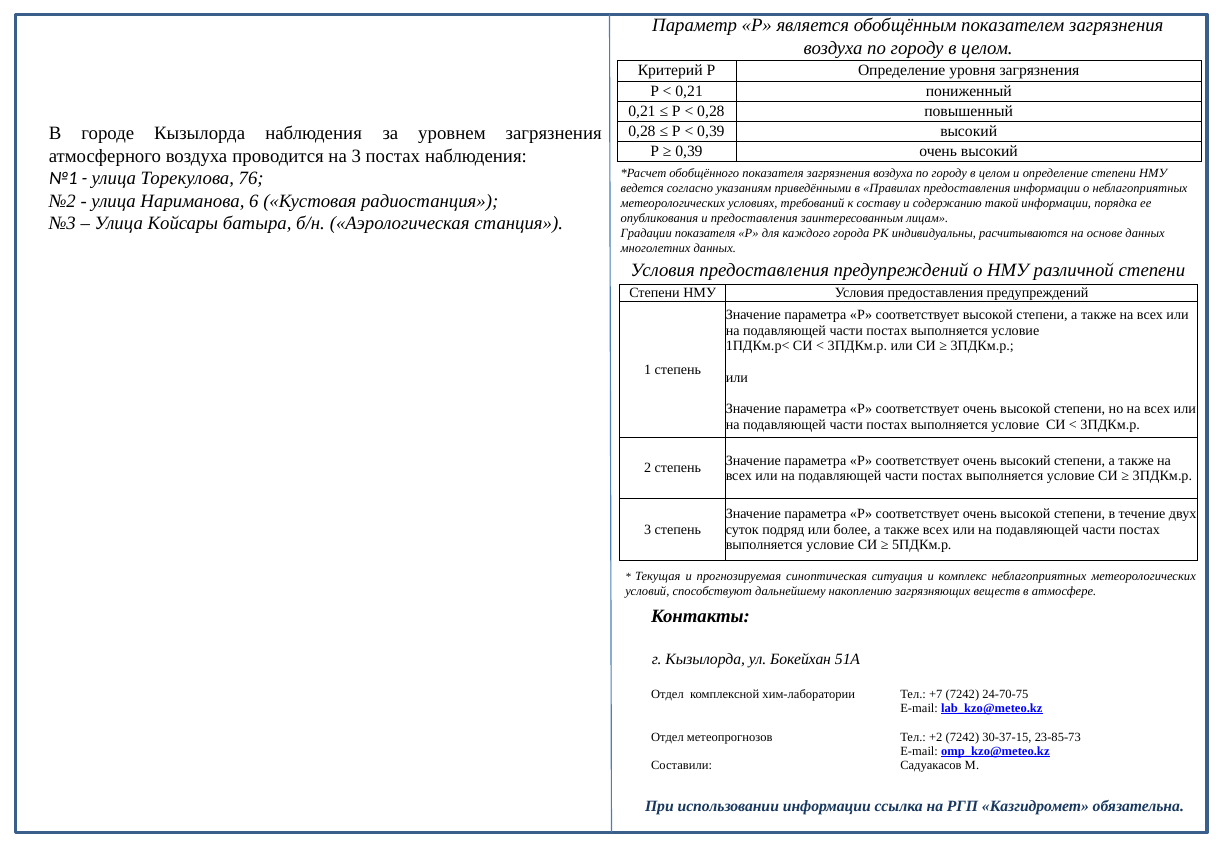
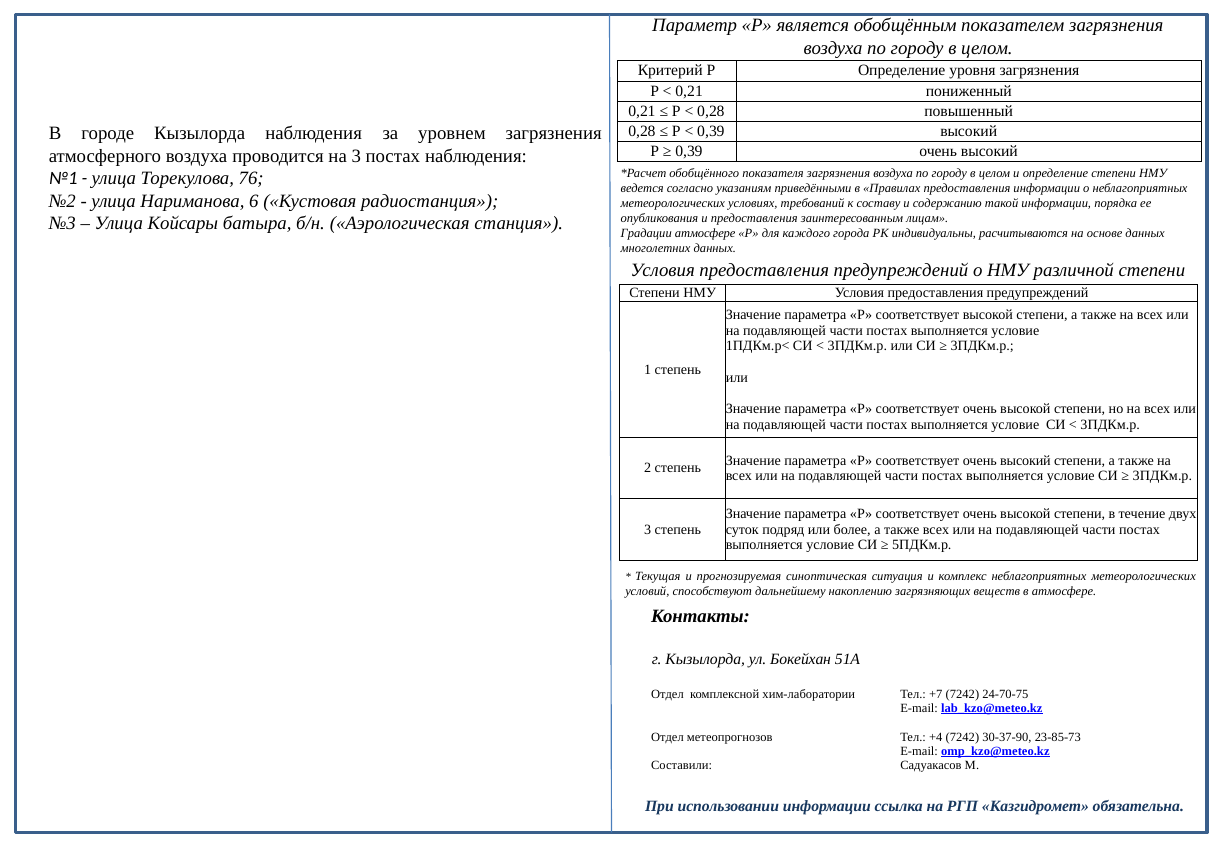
Градации показателя: показателя -> атмосфере (705, 233)
+2: +2 -> +4 (936, 737)
30-37-15: 30-37-15 -> 30-37-90 (1007, 737)
